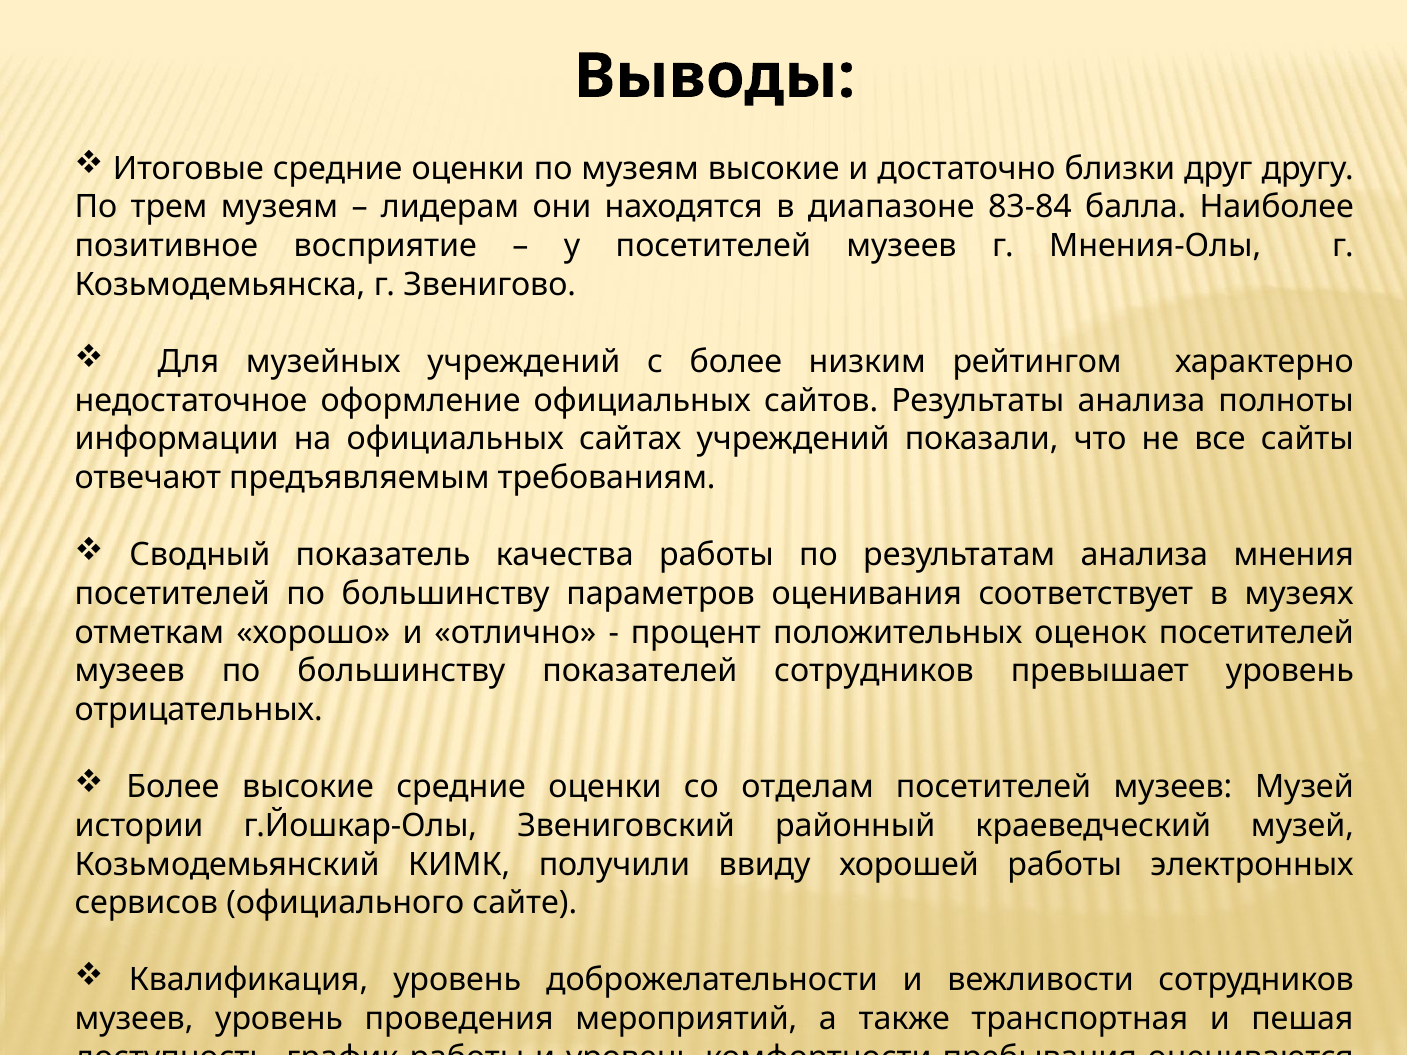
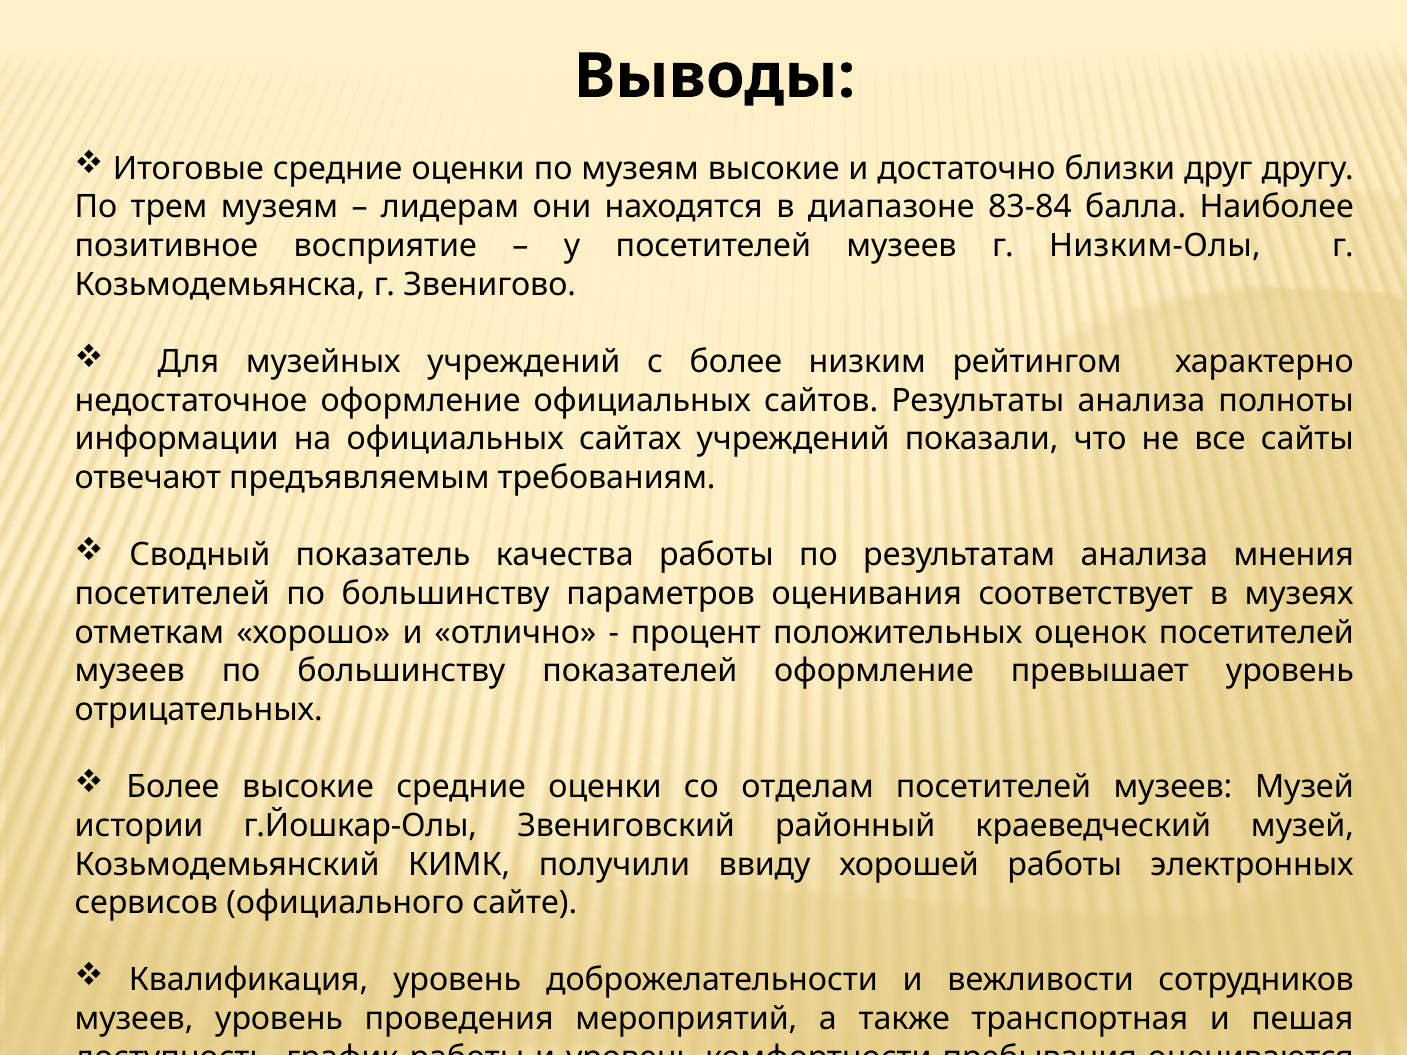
Мнения-Олы: Мнения-Олы -> Низким-Олы (1155, 246)
показателей сотрудников: сотрудников -> оформление (874, 671)
